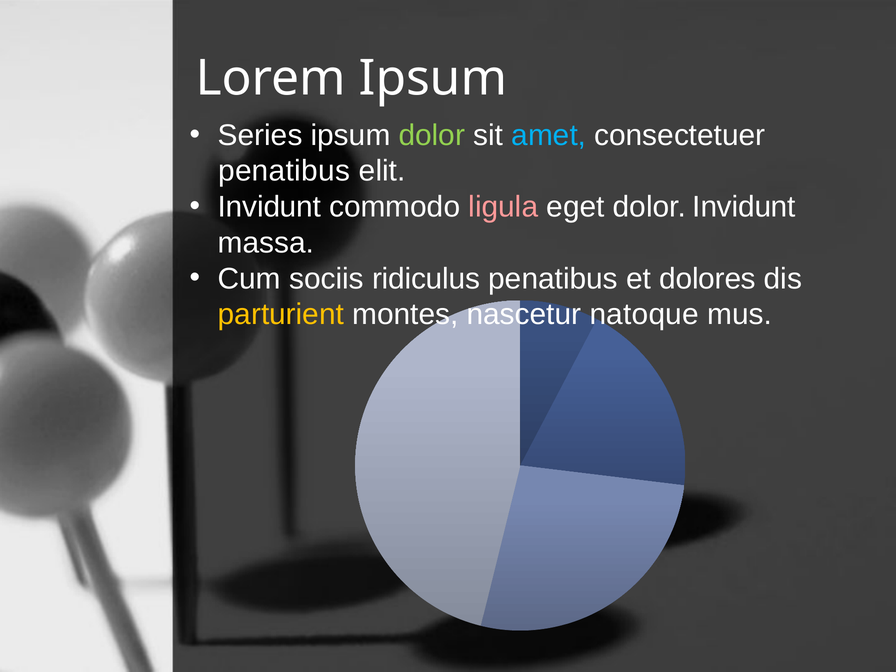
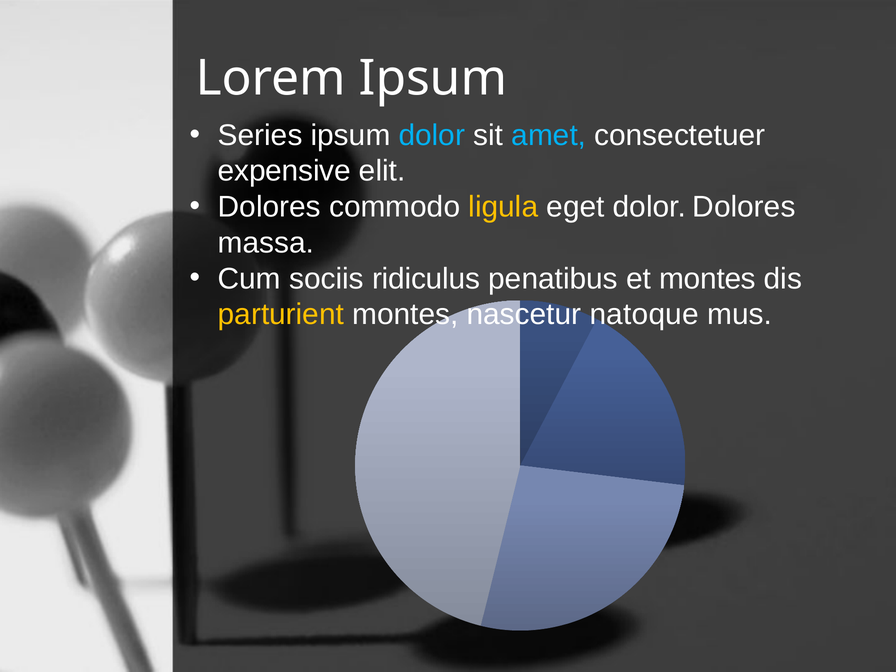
dolor colour: light green -> light blue (432, 135)
penatibus: penatibus -> expensive (284, 171)
Invidunt: Invidunt -> Dolores (269, 207)
ligula colour: pink -> yellow (503, 207)
dolor Invidunt: Invidunt -> Dolores (744, 207)
et dolores: dolores -> montes (708, 279)
